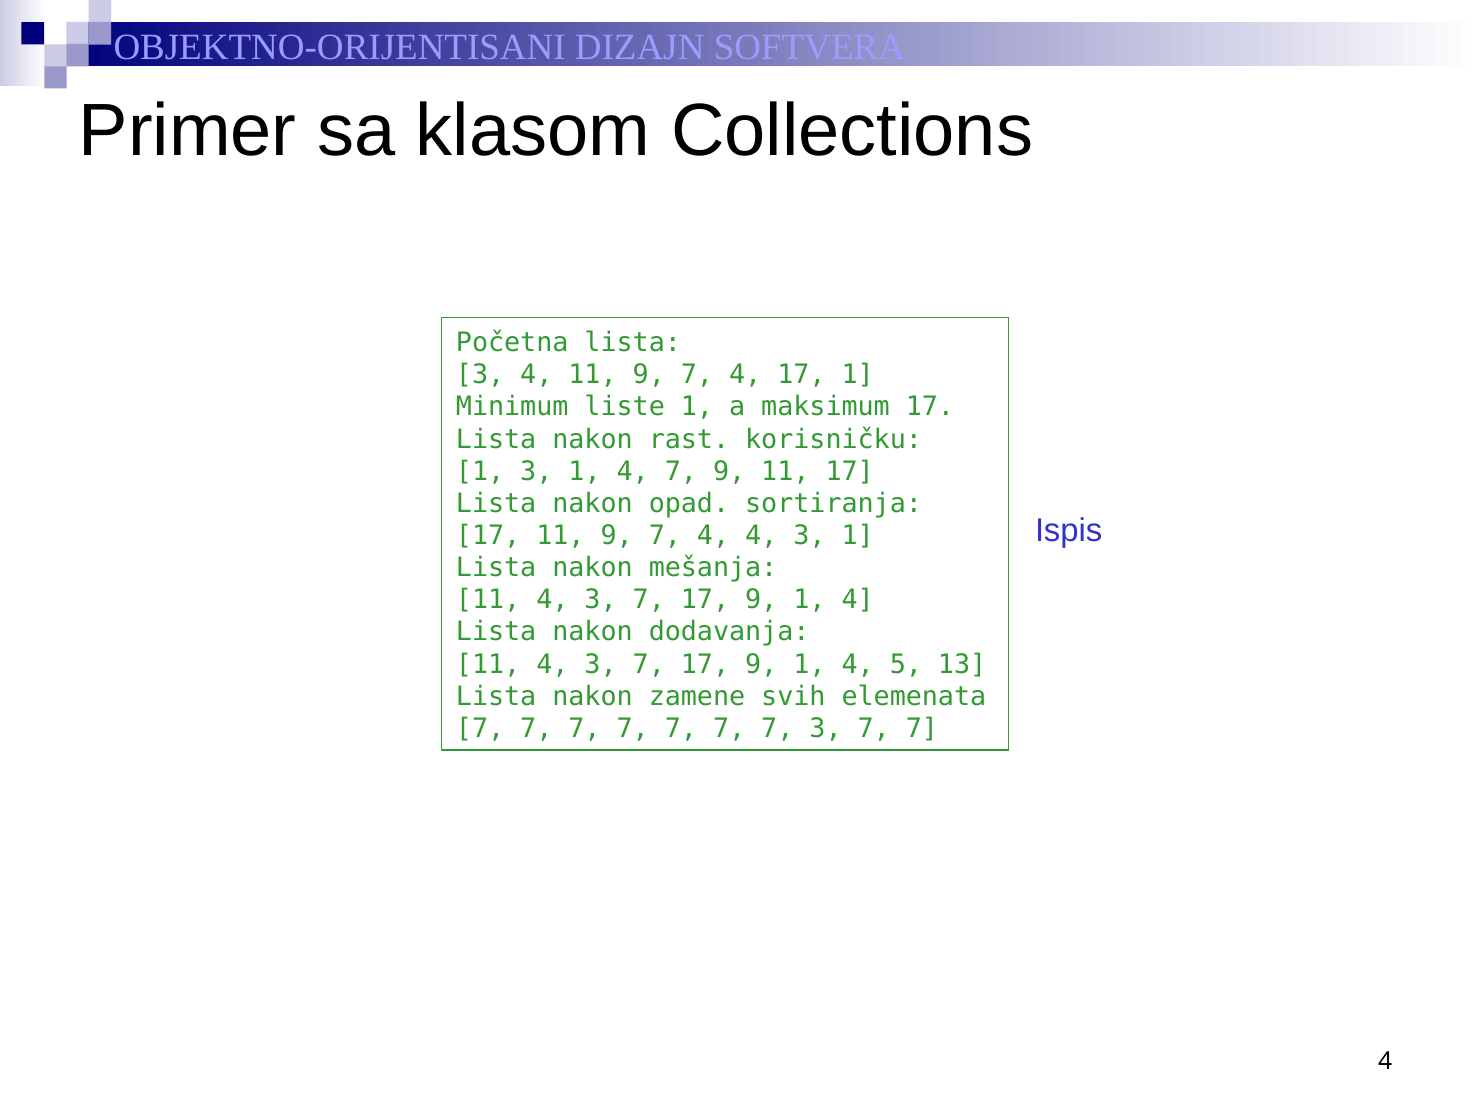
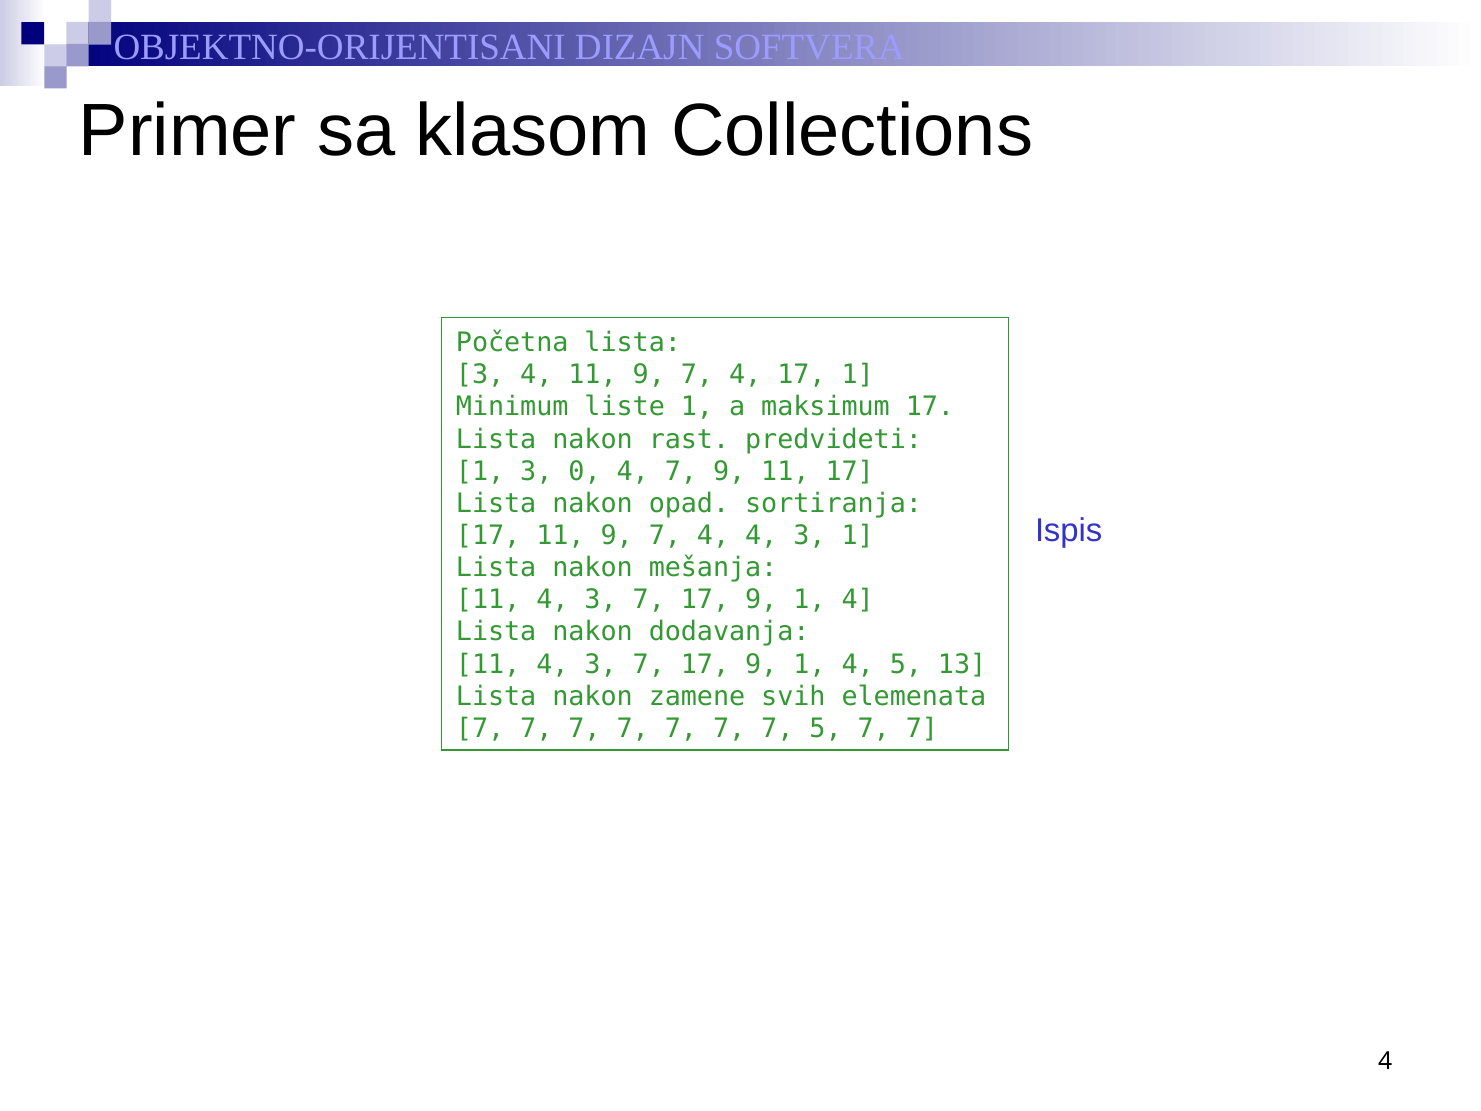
korisničku: korisničku -> predvideti (834, 439)
1 3 1: 1 -> 0 (585, 471)
7 3: 3 -> 5 (826, 728)
